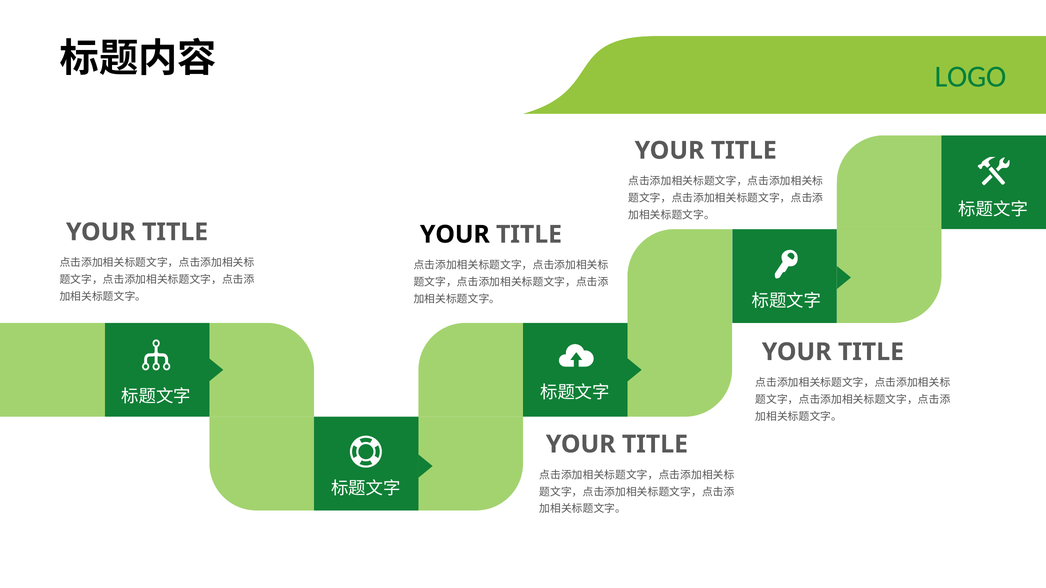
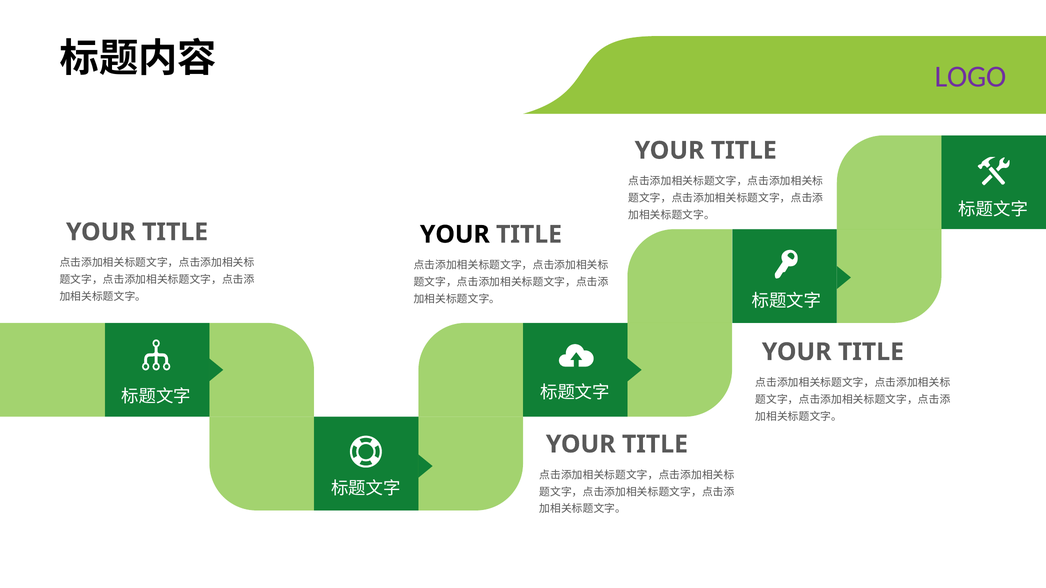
LOGO colour: green -> purple (971, 77)
